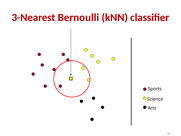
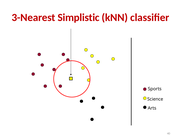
Bernoulli: Bernoulli -> Simplistic (79, 18)
